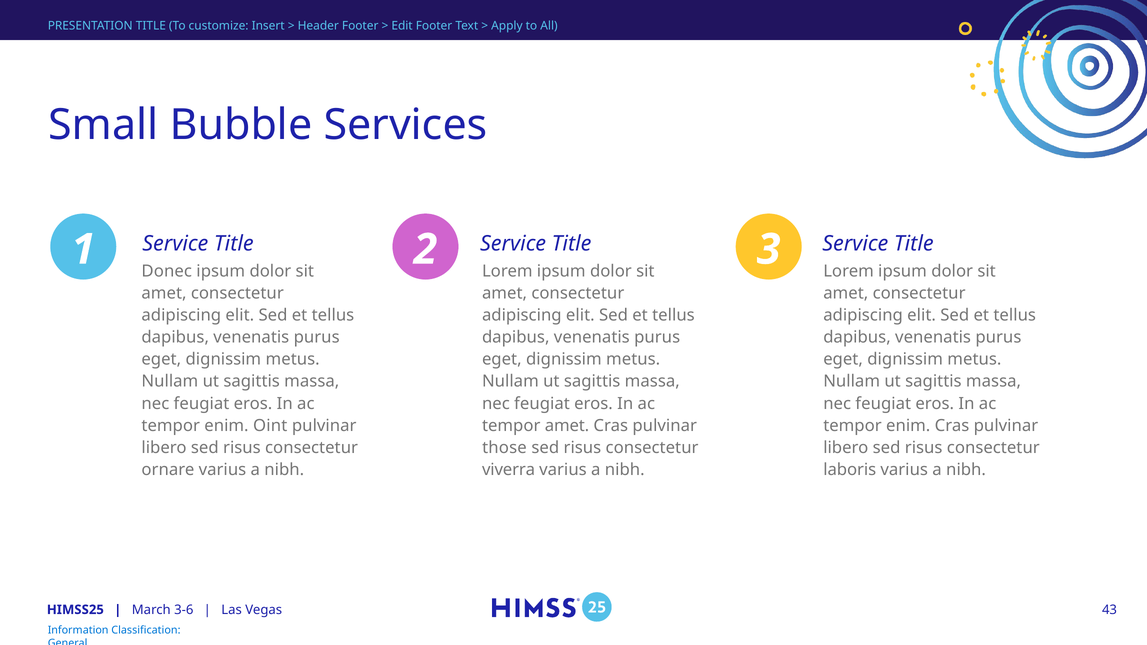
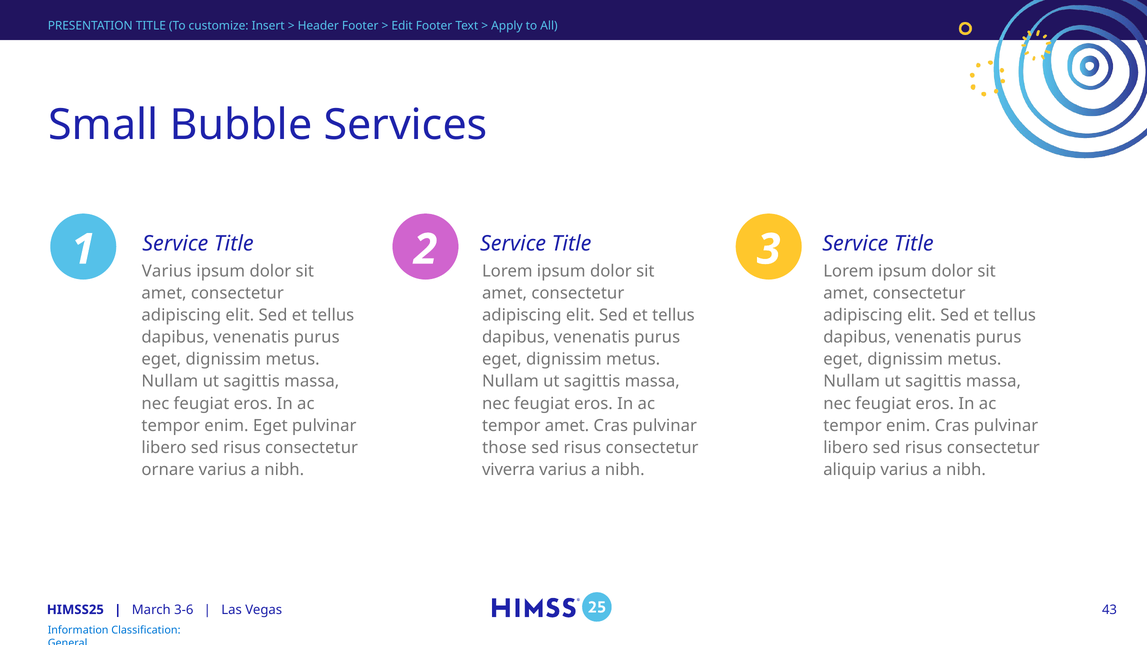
Donec: Donec -> Varius (167, 271)
enim Oint: Oint -> Eget (270, 426)
laboris: laboris -> aliquip (850, 470)
